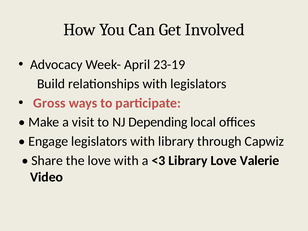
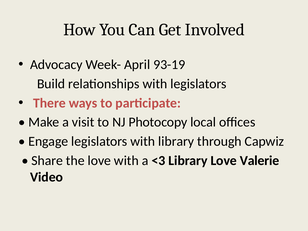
23-19: 23-19 -> 93-19 (169, 65)
Gross: Gross -> There (49, 103)
Depending: Depending -> Photocopy (158, 122)
